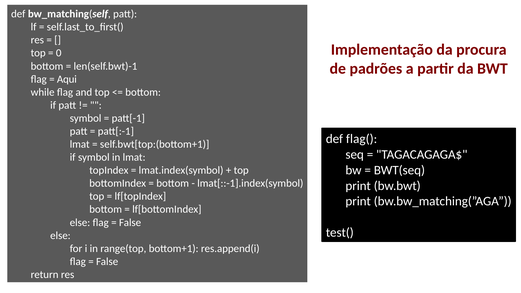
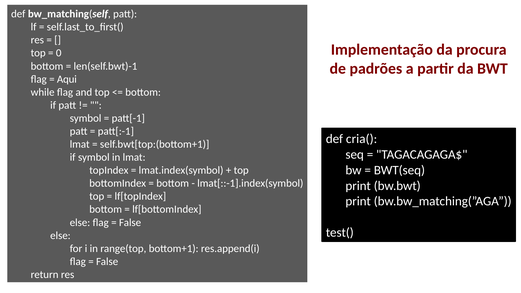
flag(: flag( -> cria( (362, 139)
